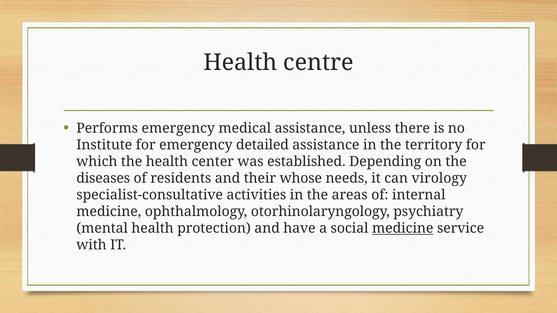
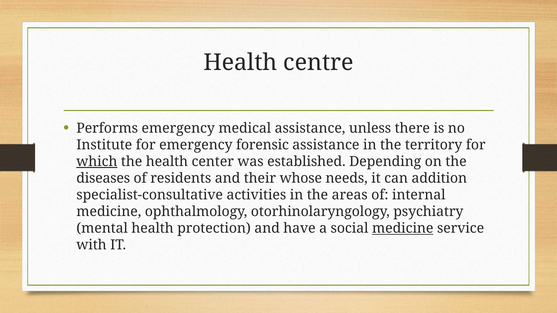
detailed: detailed -> forensic (262, 145)
which underline: none -> present (97, 162)
virology: virology -> addition (439, 178)
